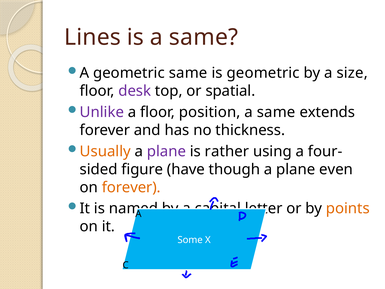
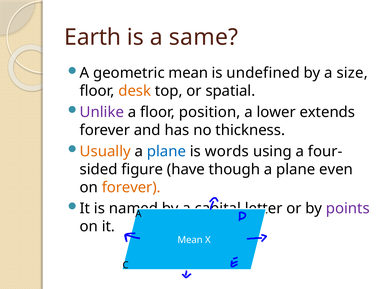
Lines: Lines -> Earth (93, 37)
geometric same: same -> mean (188, 73)
is geometric: geometric -> undefined (263, 73)
desk colour: purple -> orange (135, 91)
same: same -> lower (276, 112)
plane colour: purple -> blue (166, 151)
rather: rather -> words (227, 151)
points colour: orange -> purple (348, 208)
Some: Some -> Mean (190, 240)
